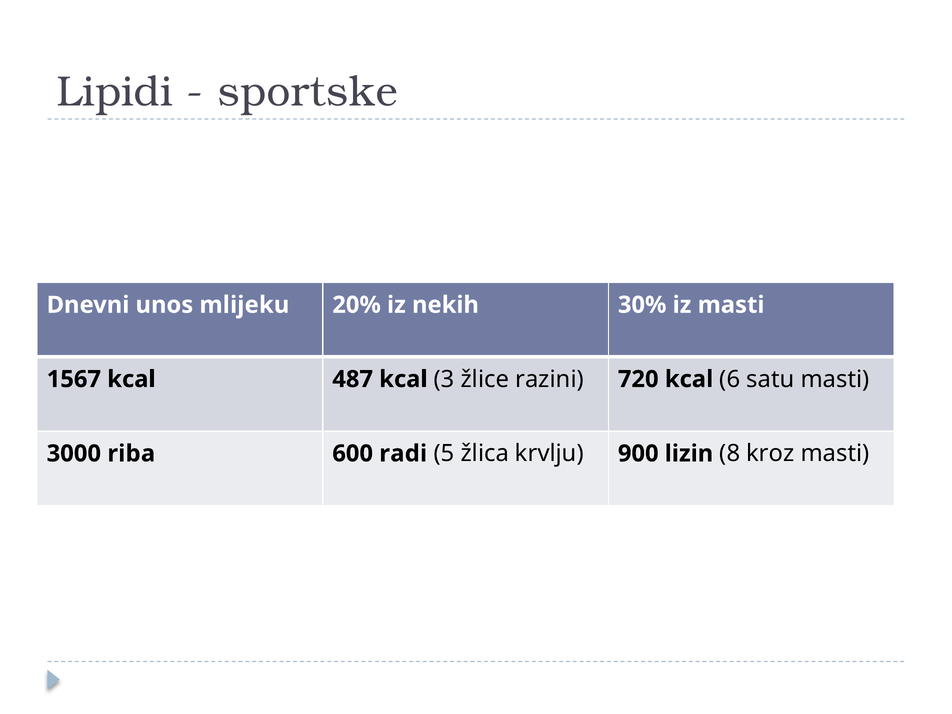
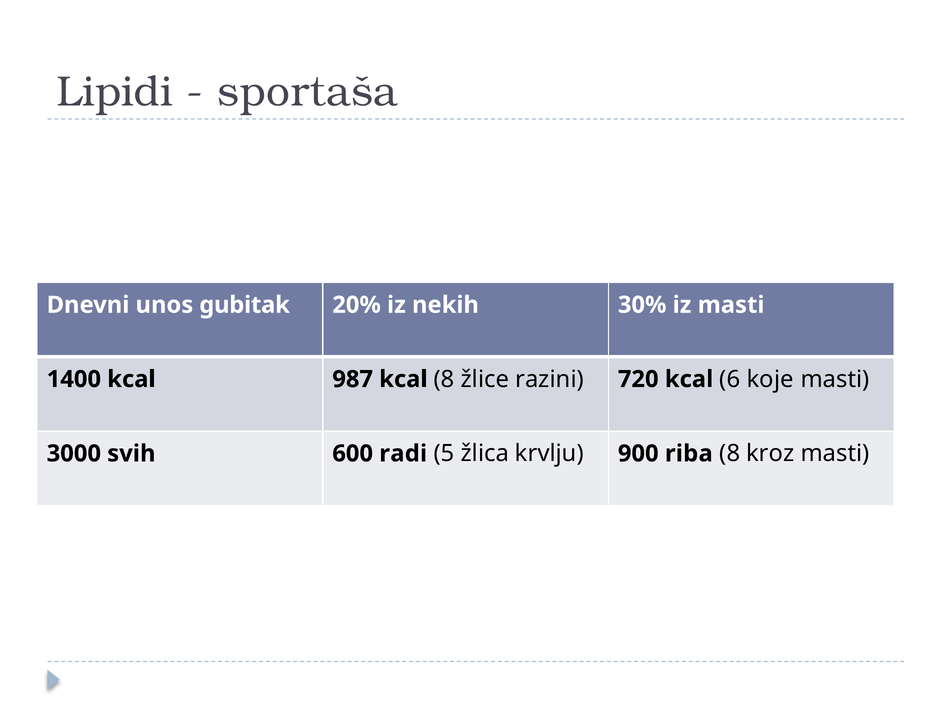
sportske: sportske -> sportaša (308, 92)
mlijeku: mlijeku -> gubitak (245, 305)
1567: 1567 -> 1400 (74, 379)
487: 487 -> 987 (353, 379)
kcal 3: 3 -> 8 (444, 379)
satu: satu -> koje (770, 379)
riba: riba -> svih (131, 454)
lizin: lizin -> riba (689, 454)
